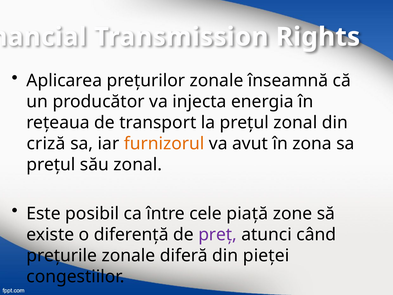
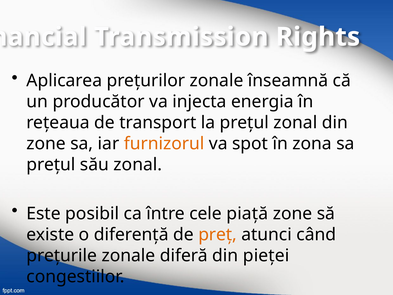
criză: criză -> zone (46, 143)
avut: avut -> spot (250, 143)
preţ colour: purple -> orange (218, 234)
